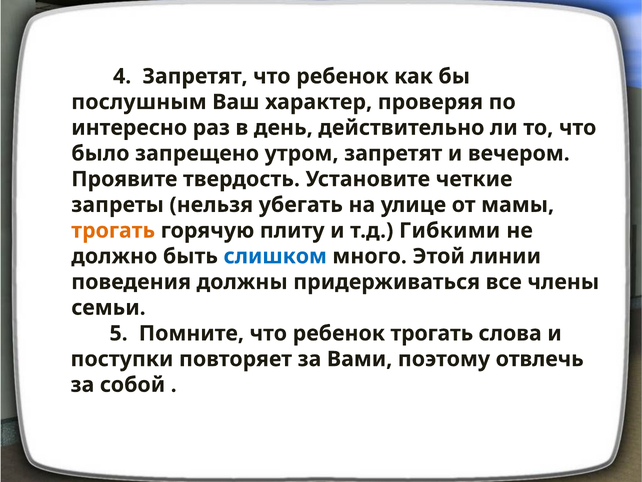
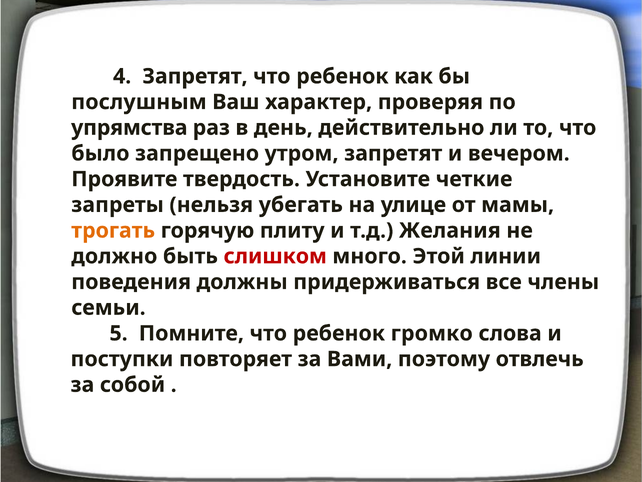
интересно: интересно -> упрямства (129, 128)
Гибкими: Гибкими -> Желания (450, 230)
слишком colour: blue -> red (275, 256)
ребенок трогать: трогать -> громко (432, 333)
